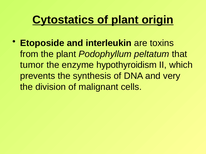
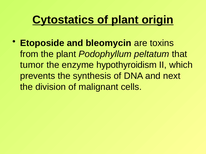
interleukin: interleukin -> bleomycin (109, 43)
very: very -> next (172, 76)
